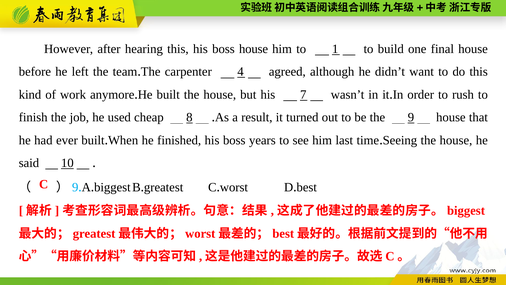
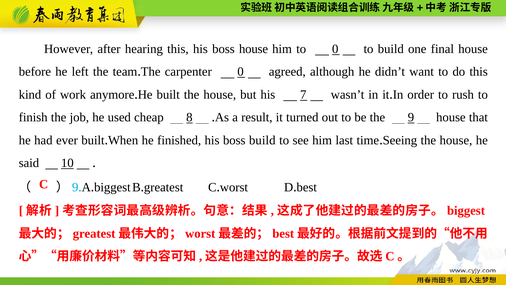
to 1: 1 -> 0 (335, 49)
carpenter 4: 4 -> 0 (241, 72)
boss years: years -> build (262, 140)
